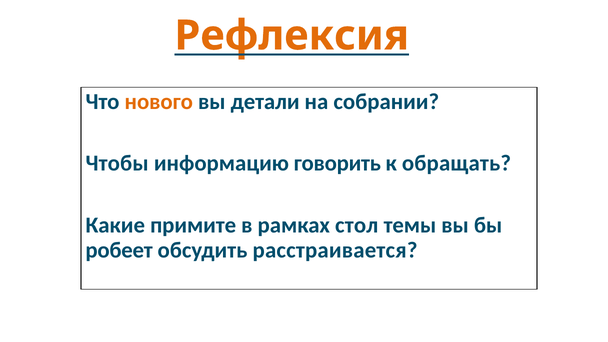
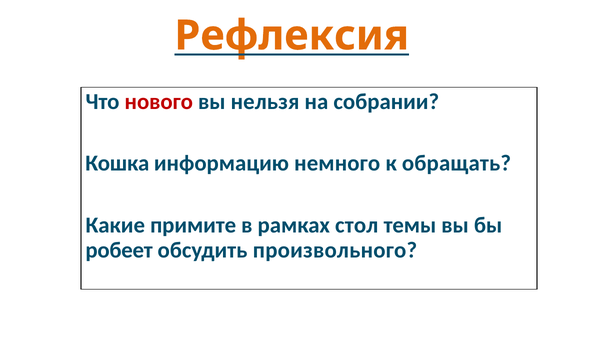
нового colour: orange -> red (159, 102)
детали: детали -> нельзя (265, 102)
Чтобы: Чтобы -> Кошка (117, 163)
говорить: говорить -> немного (337, 163)
расстраивается: расстраивается -> произвольного (335, 250)
